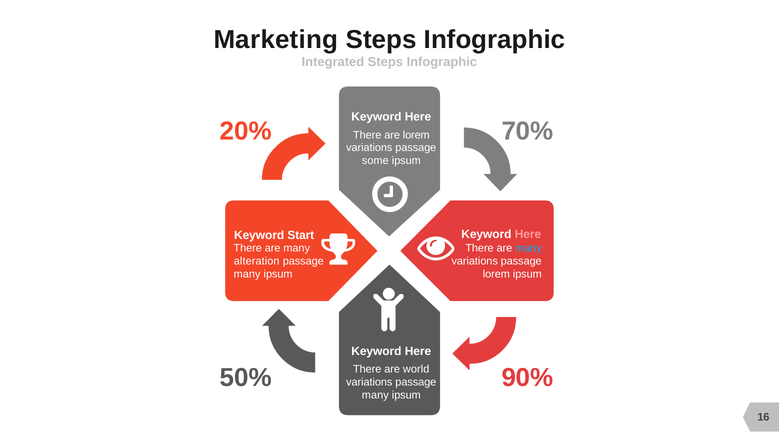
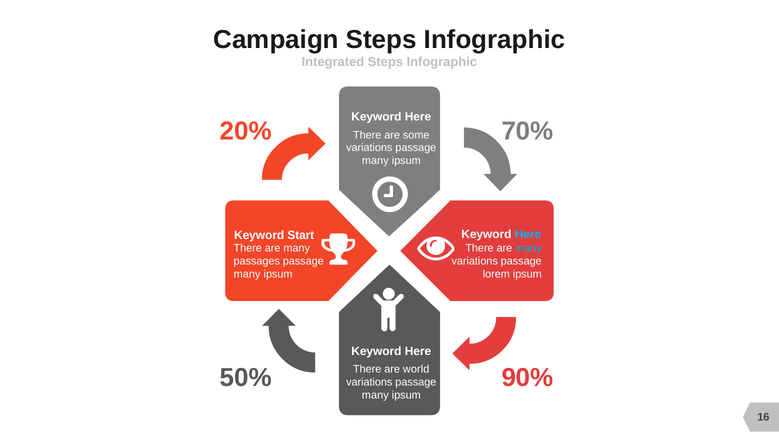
Marketing: Marketing -> Campaign (276, 40)
are lorem: lorem -> some (416, 135)
some: some -> many (375, 161)
Here colour: pink -> light blue (528, 234)
alteration: alteration -> passages (257, 261)
